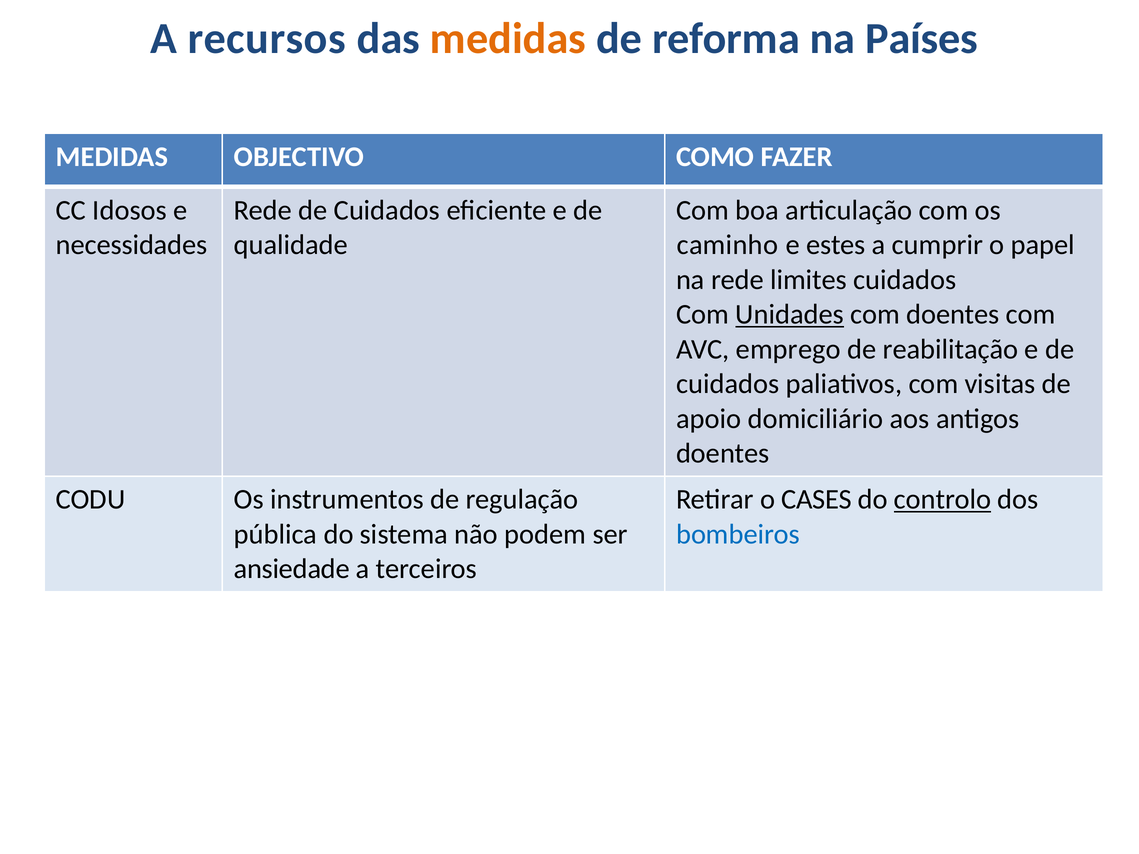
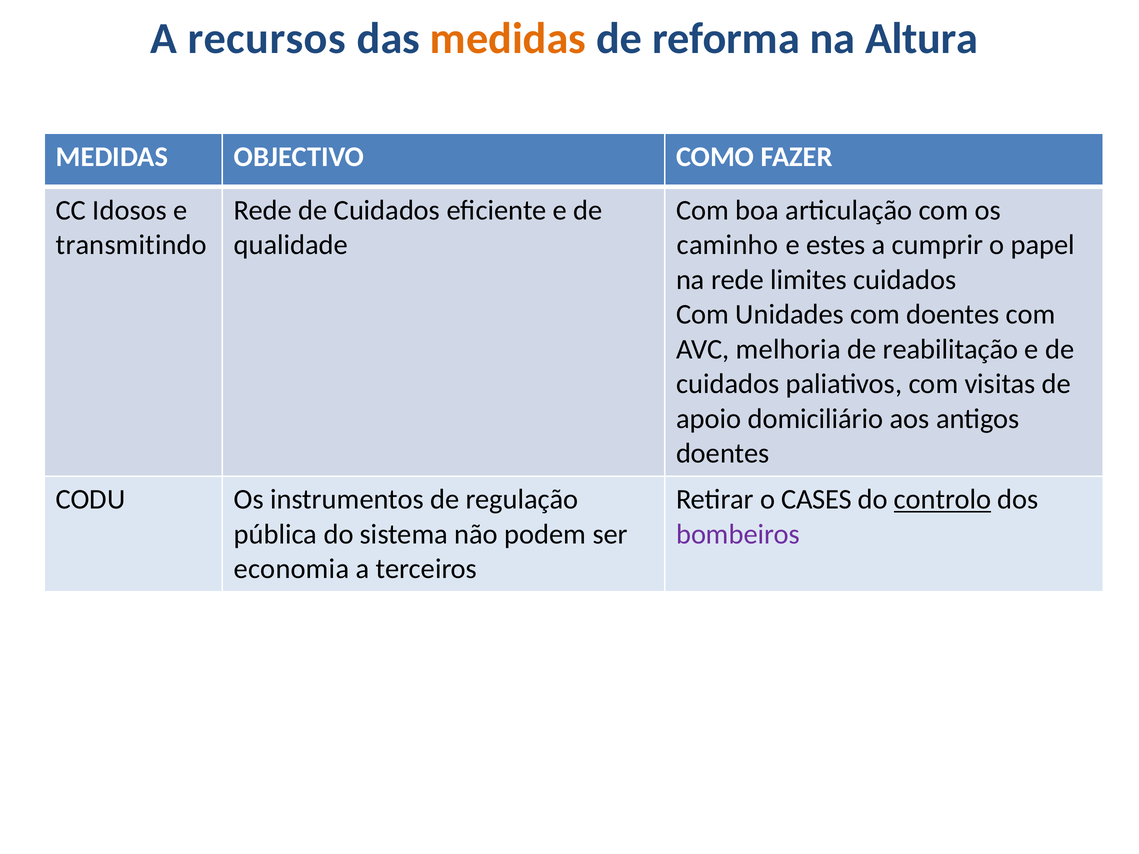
Países: Países -> Altura (922, 39)
necessidades: necessidades -> transmitindo (131, 245)
Unidades underline: present -> none (790, 315)
emprego: emprego -> melhoria (788, 349)
bombeiros colour: blue -> purple (738, 534)
ansiedade: ansiedade -> economia (292, 569)
